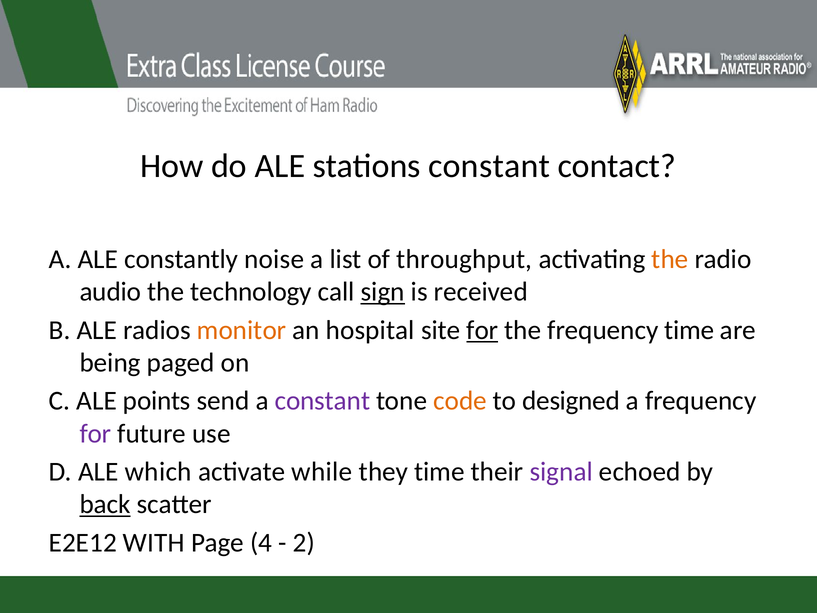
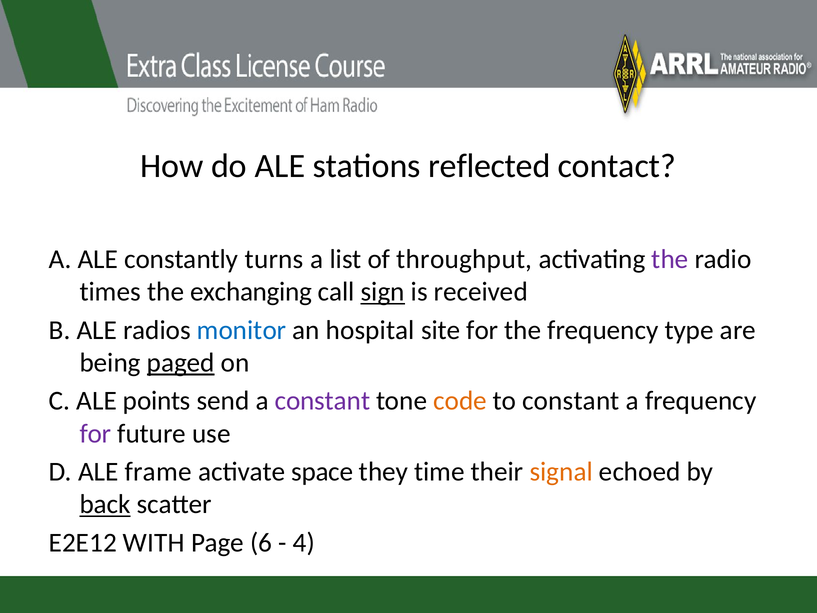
stations constant: constant -> reflected (489, 166)
noise: noise -> turns (274, 259)
the colour: orange -> purple (670, 259)
audio: audio -> times (110, 292)
technology: technology -> exchanging (251, 292)
monitor colour: orange -> blue (242, 330)
for underline: present -> none (482, 330)
frequency time: time -> type (689, 330)
paged underline: none -> present (181, 363)
to designed: designed -> constant (571, 401)
which: which -> frame (158, 472)
while: while -> space (322, 472)
signal colour: purple -> orange (561, 472)
4: 4 -> 6 (261, 542)
2: 2 -> 4 (304, 542)
